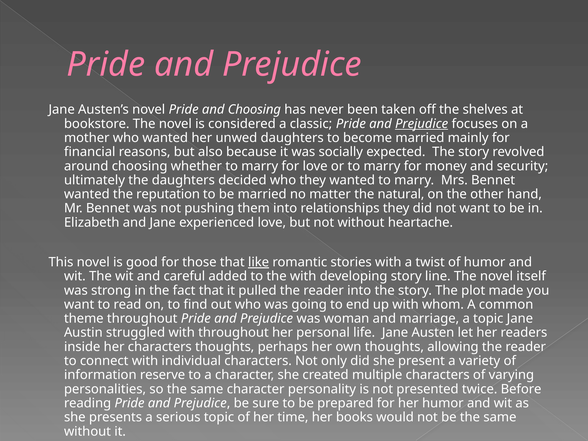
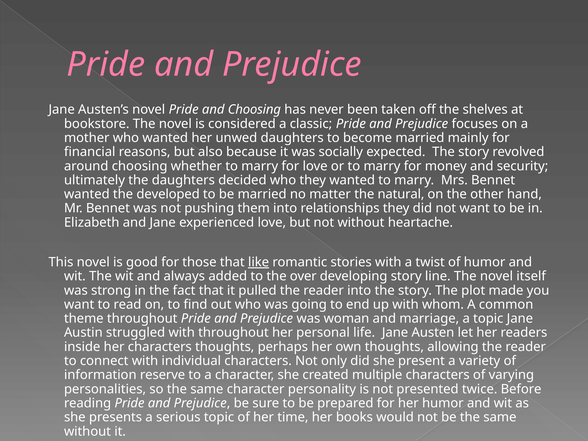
Prejudice underline: present -> none (422, 124)
reputation: reputation -> developed (168, 194)
careful: careful -> always (184, 276)
the with: with -> over (303, 276)
